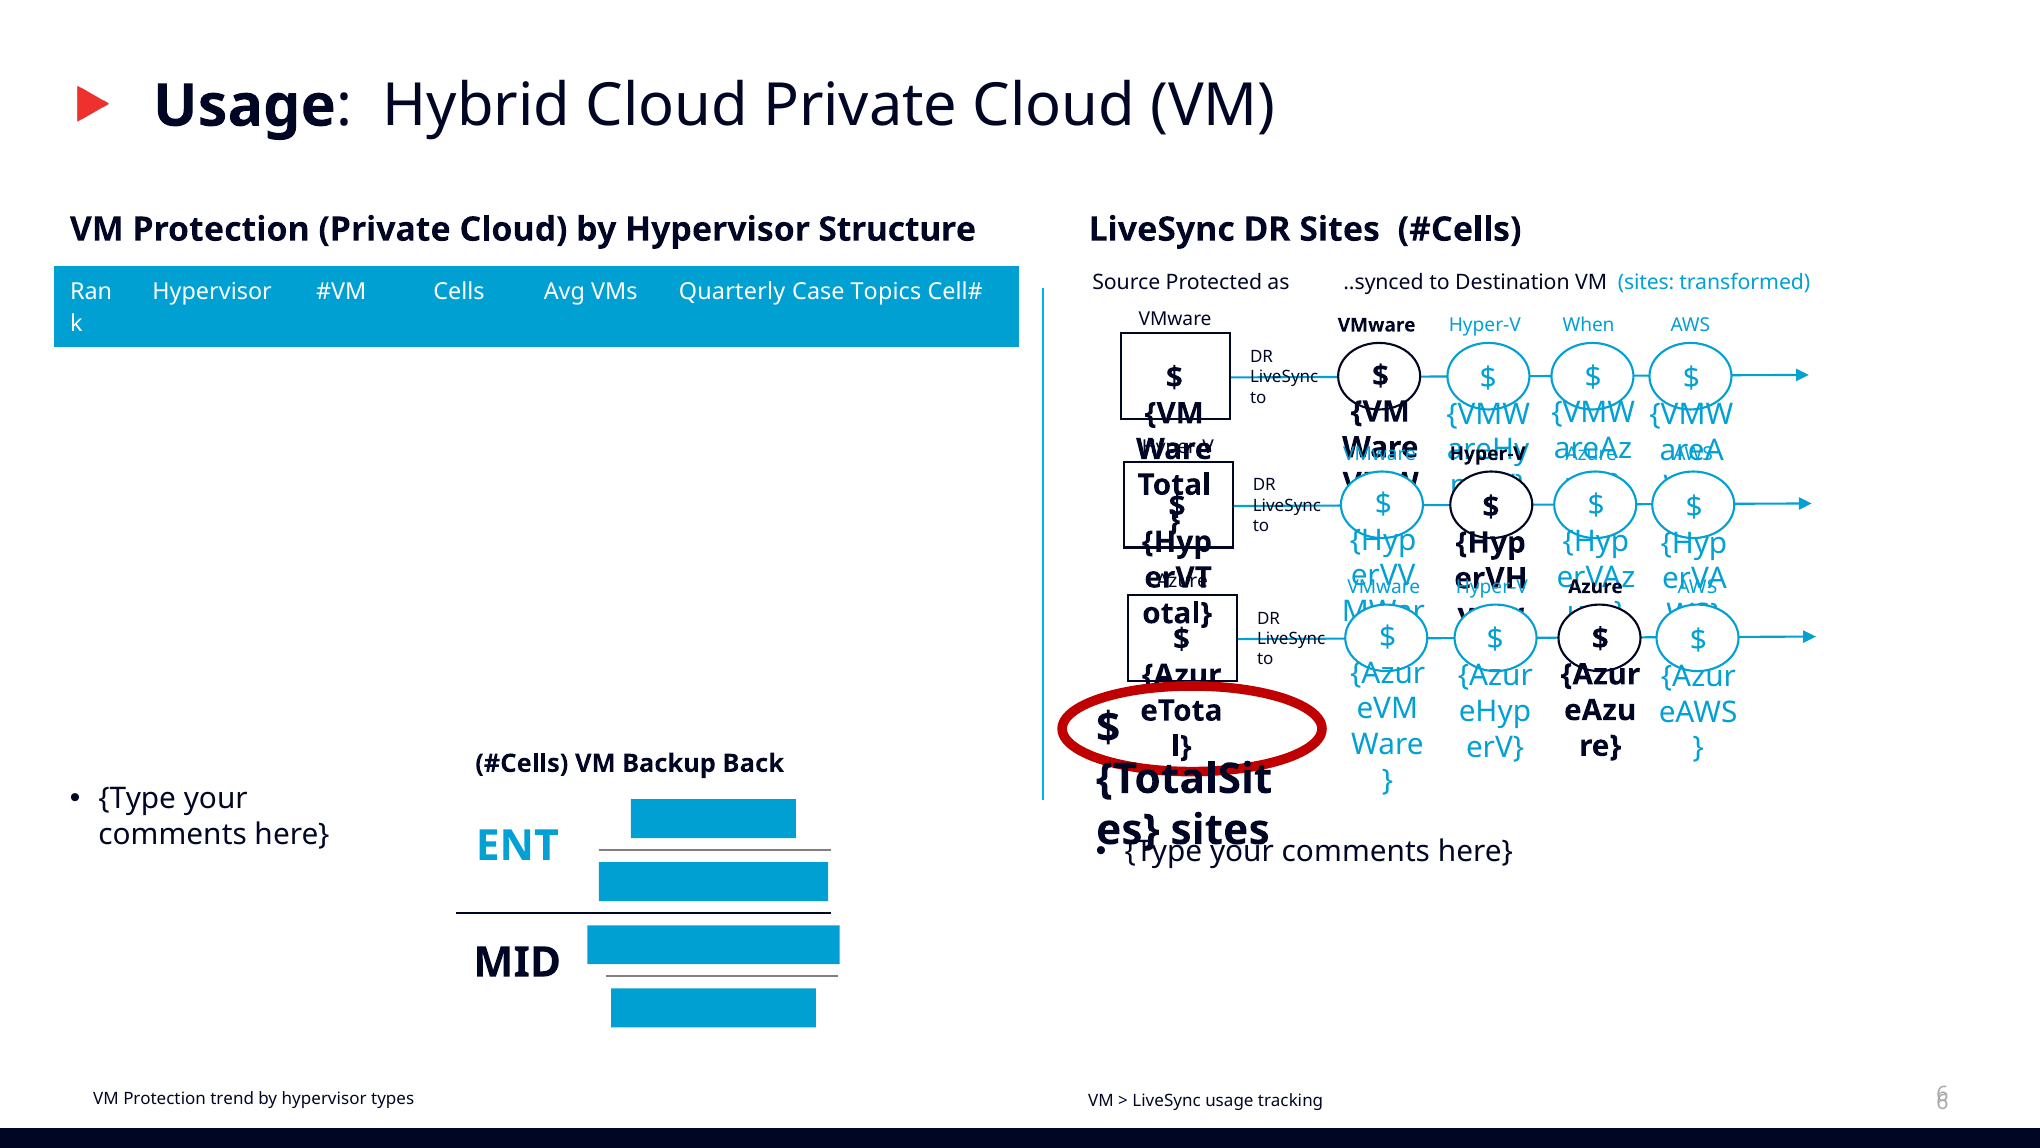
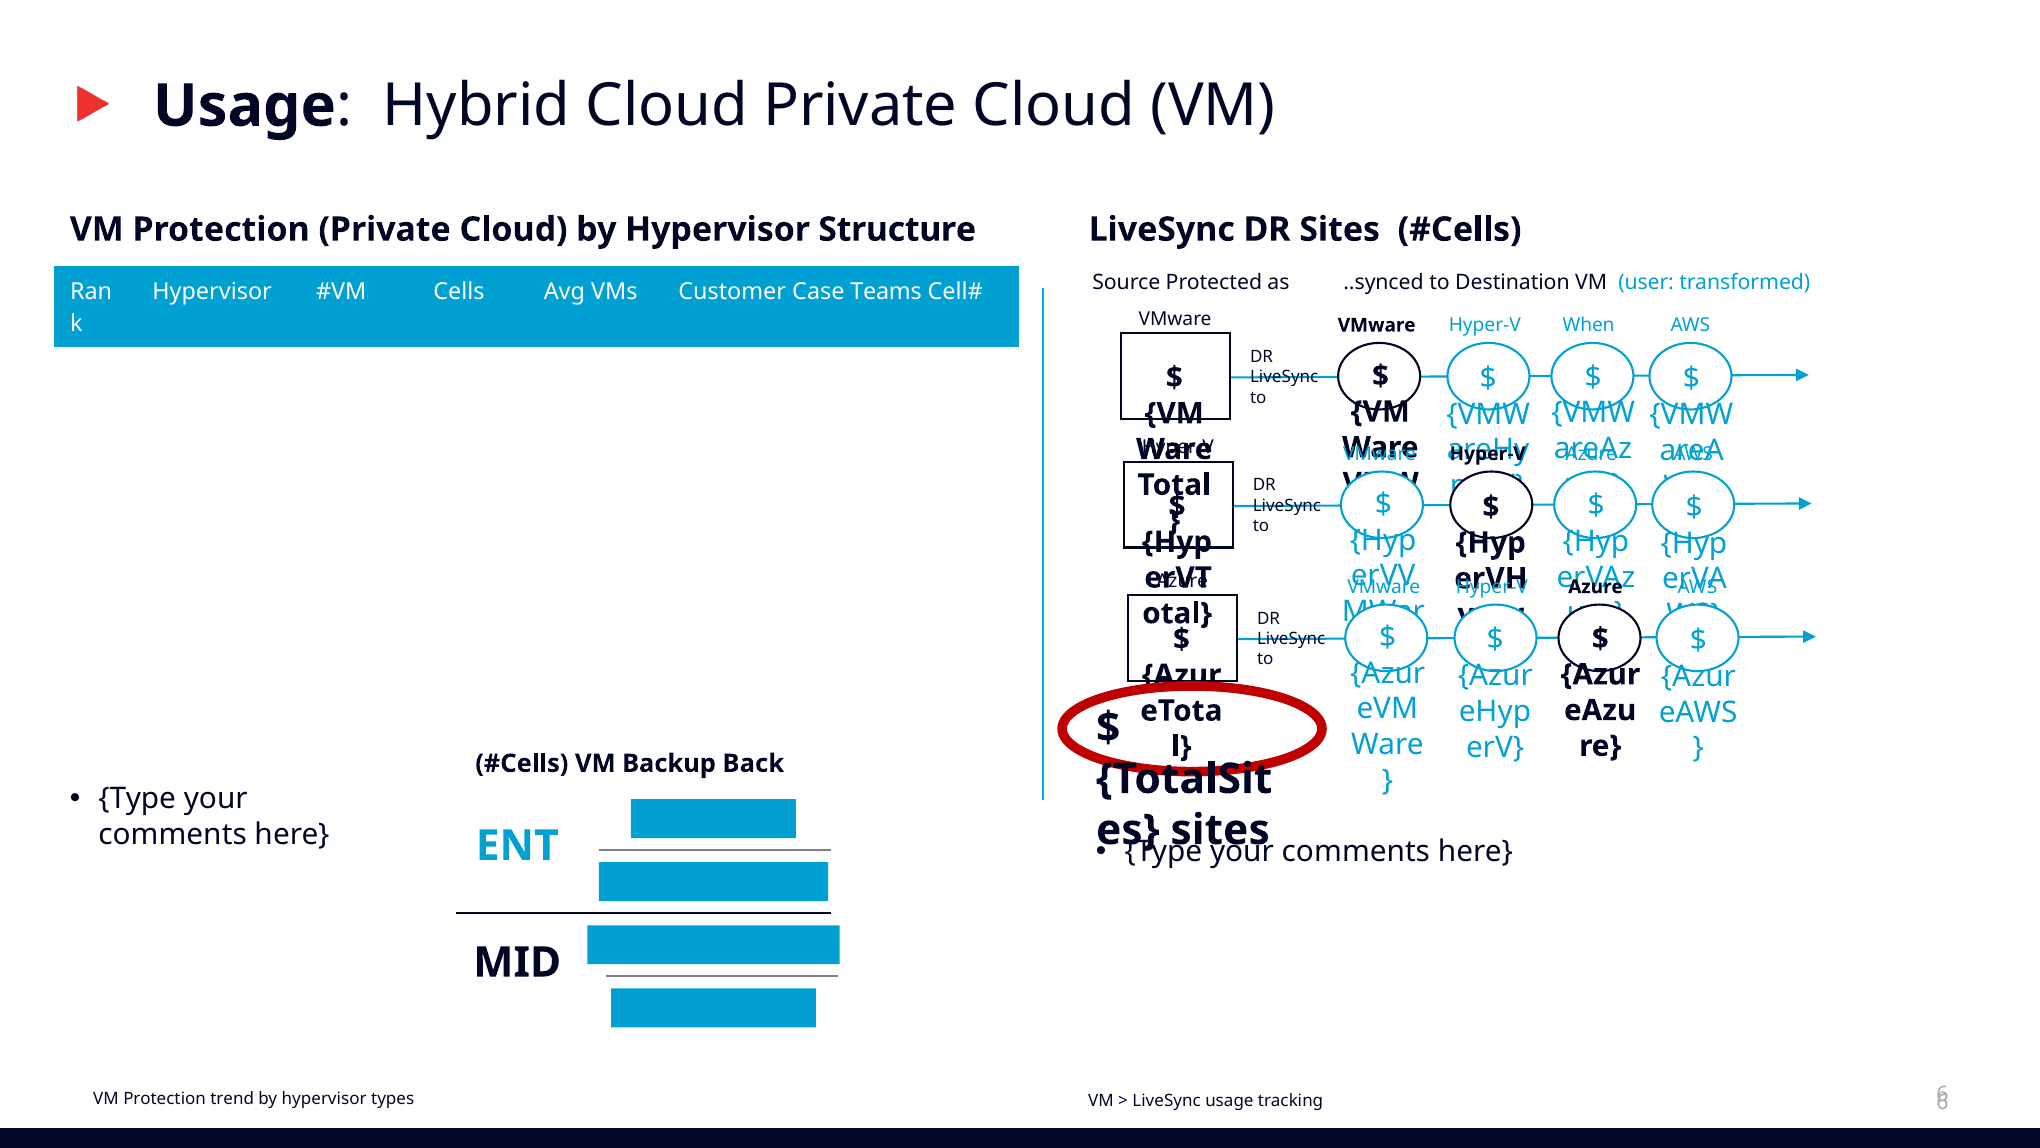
VM sites: sites -> user (1646, 282)
Quarterly: Quarterly -> Customer (732, 292)
Topics: Topics -> Teams (886, 292)
